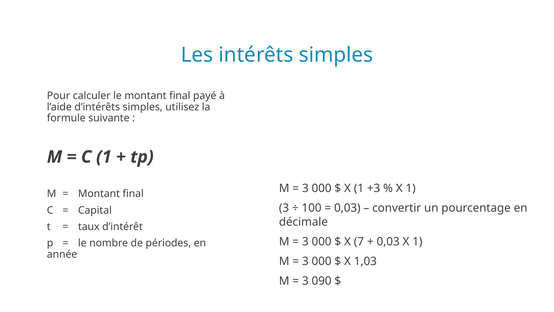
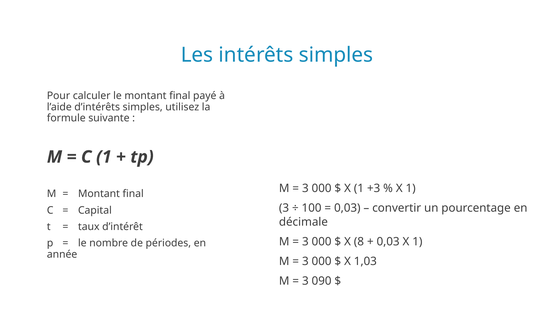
7: 7 -> 8 (359, 241)
